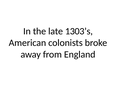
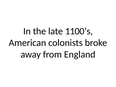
1303’s: 1303’s -> 1100’s (79, 31)
